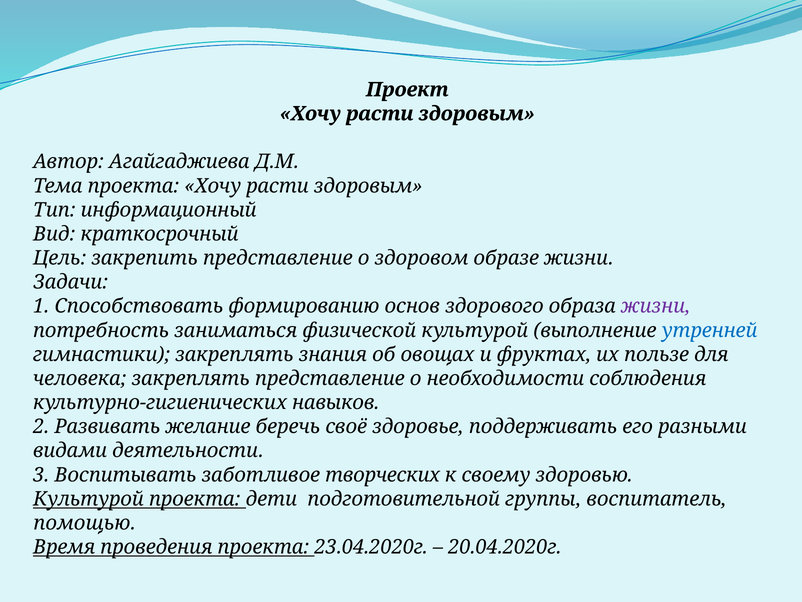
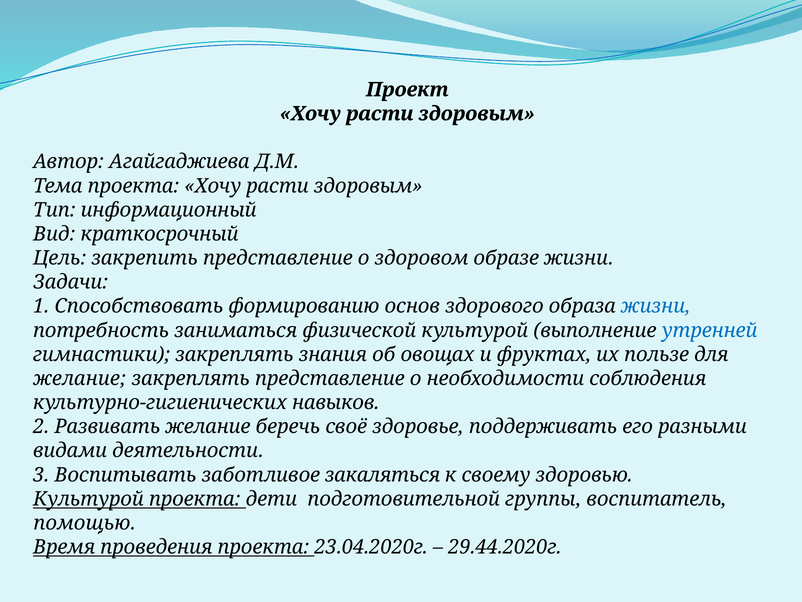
жизни colour: purple -> blue (656, 306)
человека: человека -> желание (80, 378)
творческих: творческих -> закаляться (383, 475)
20.04.2020г: 20.04.2020г -> 29.44.2020г (505, 547)
